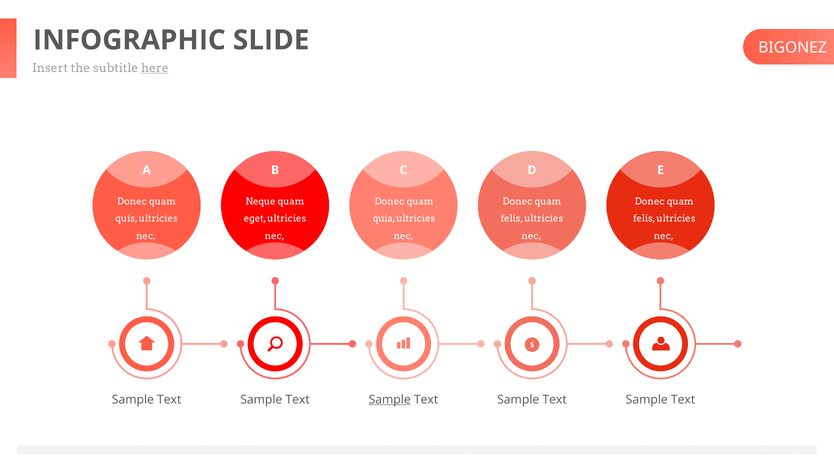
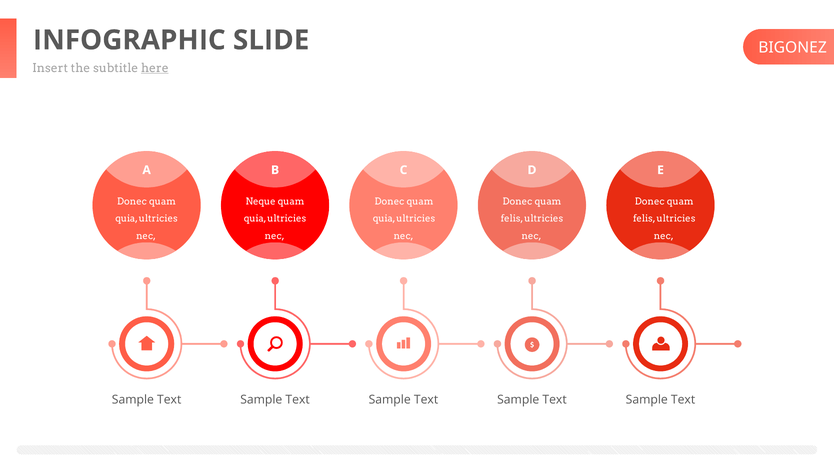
quis: quis -> quia (127, 219)
eget: eget -> quia (255, 219)
Sample underline: present -> none (390, 400)
